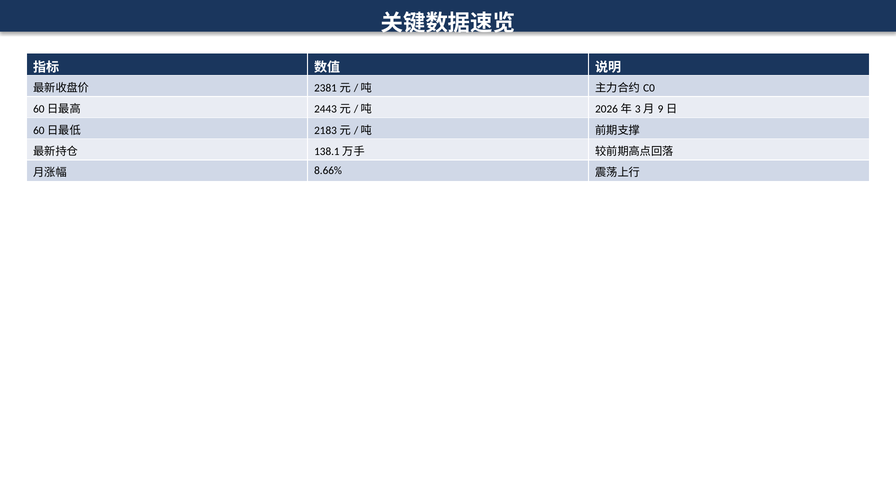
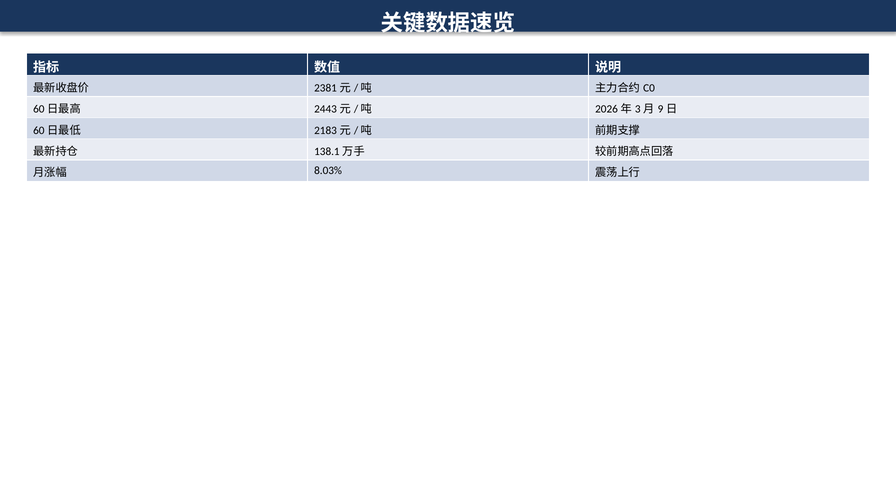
8.66%: 8.66% -> 8.03% (328, 170)
